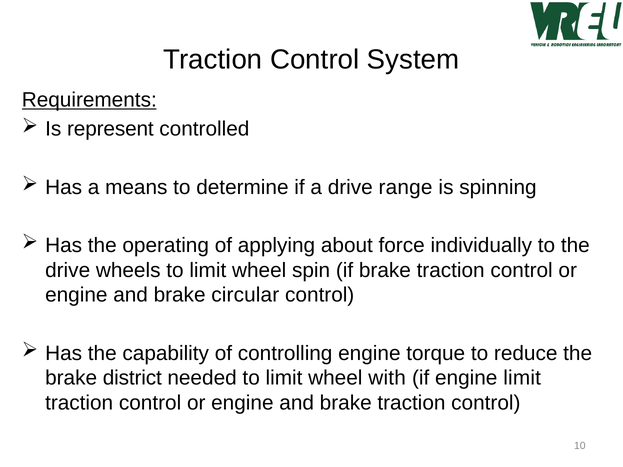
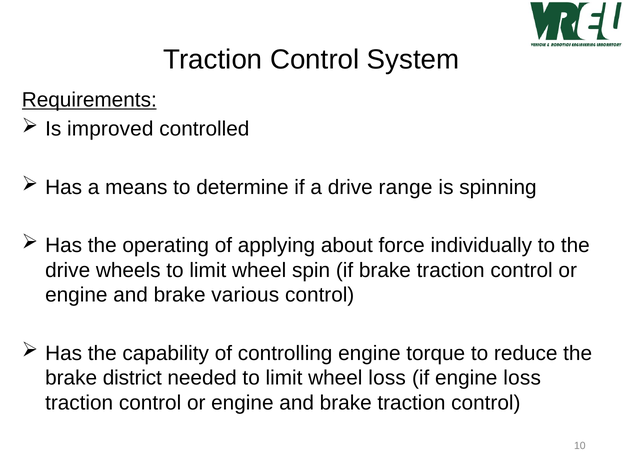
represent: represent -> improved (110, 129)
circular: circular -> various (245, 295)
wheel with: with -> loss (387, 378)
engine limit: limit -> loss (522, 378)
